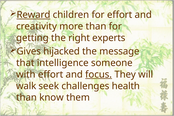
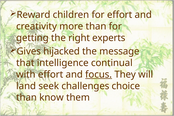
Reward underline: present -> none (33, 15)
someone: someone -> continual (112, 63)
walk: walk -> land (26, 86)
health: health -> choice (126, 86)
